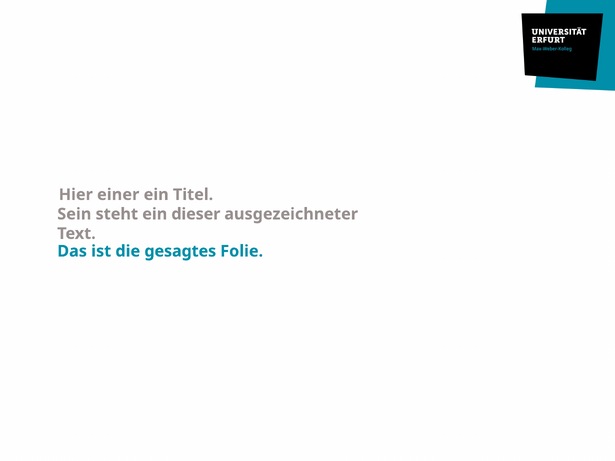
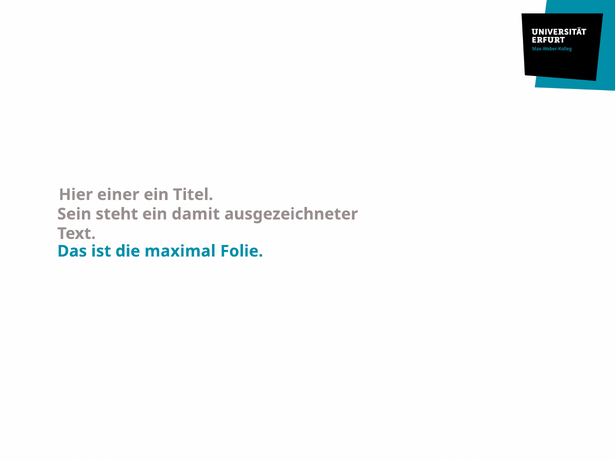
dieser: dieser -> damit (196, 214)
gesagtes: gesagtes -> maximal (180, 251)
